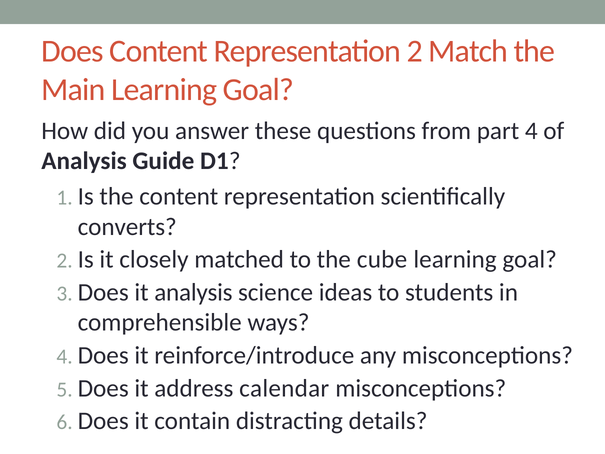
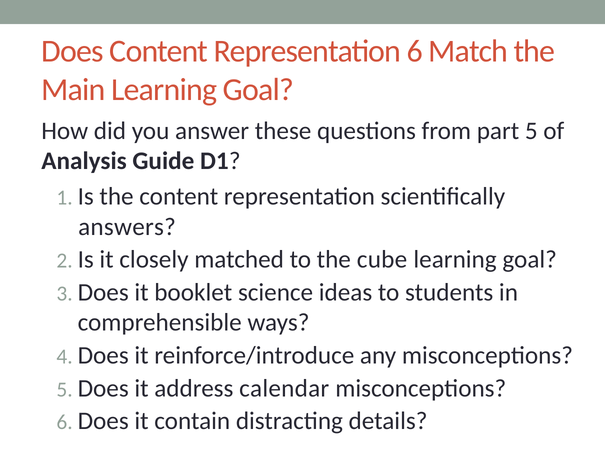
Representation 2: 2 -> 6 (415, 51)
part 4: 4 -> 5 (531, 131)
converts: converts -> answers (127, 227)
it analysis: analysis -> booklet (193, 292)
